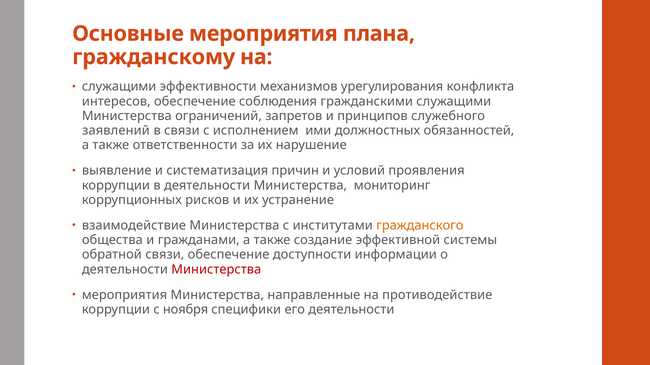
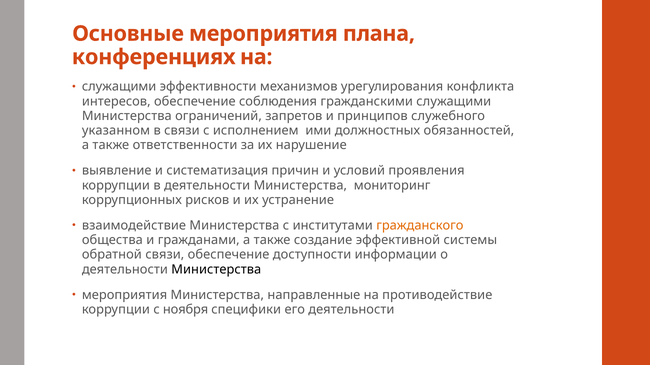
гражданскому: гражданскому -> конференциях (154, 57)
заявлений: заявлений -> указанном (116, 131)
Министерства colour: red -> black (216, 270)
